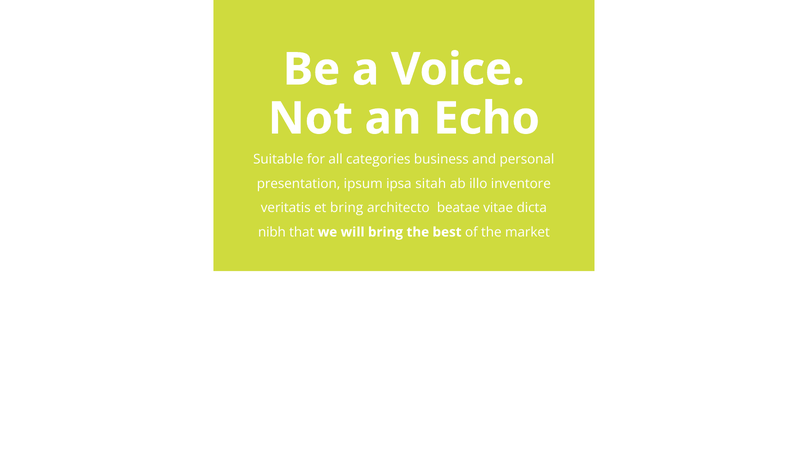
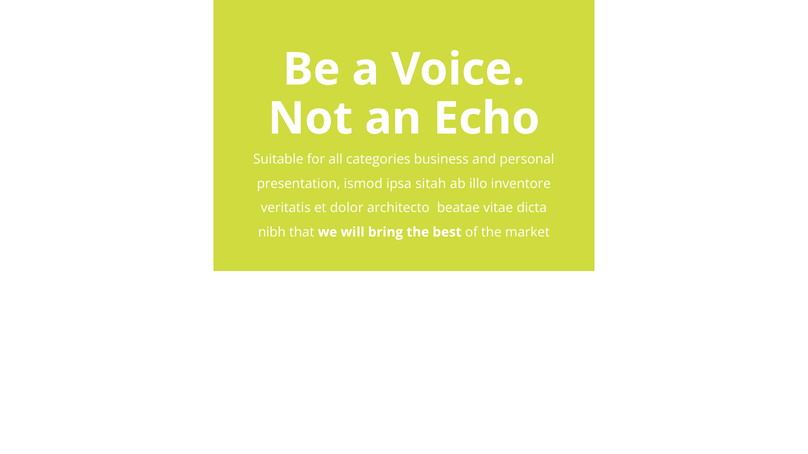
ipsum: ipsum -> ismod (363, 184)
et bring: bring -> dolor (347, 208)
